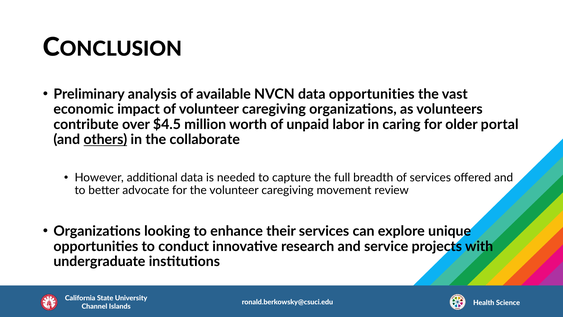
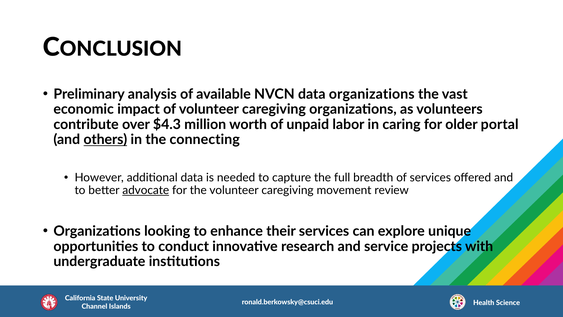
data opportunities: opportunities -> organizations (372, 94)
$4.5: $4.5 -> $4.3 (167, 124)
collaborate: collaborate -> connecting (205, 140)
advocate underline: none -> present (146, 190)
